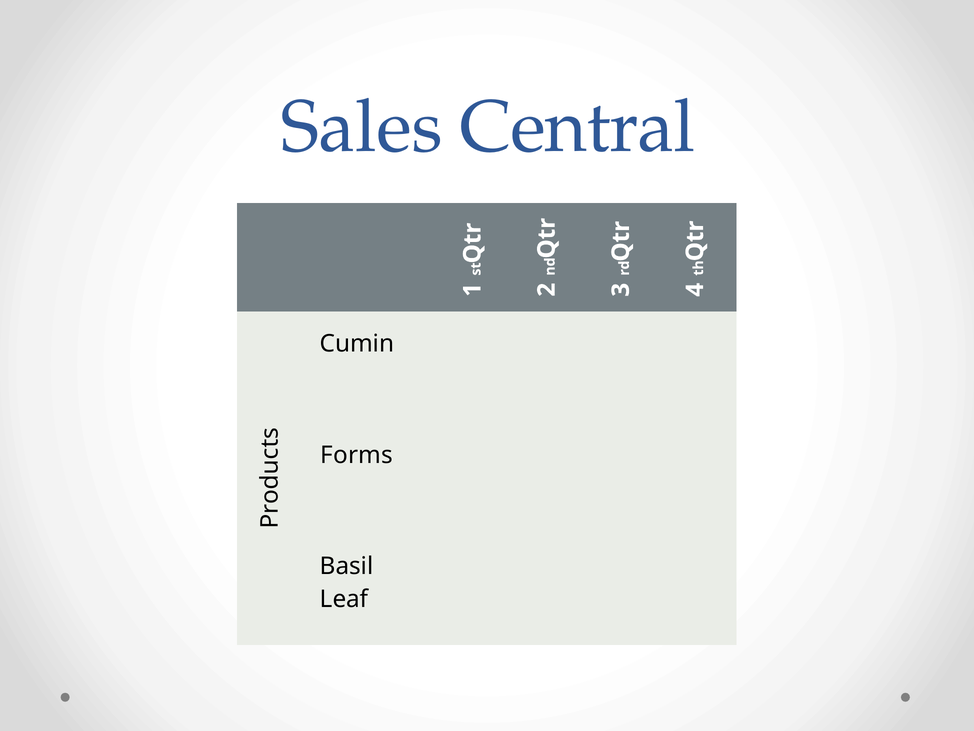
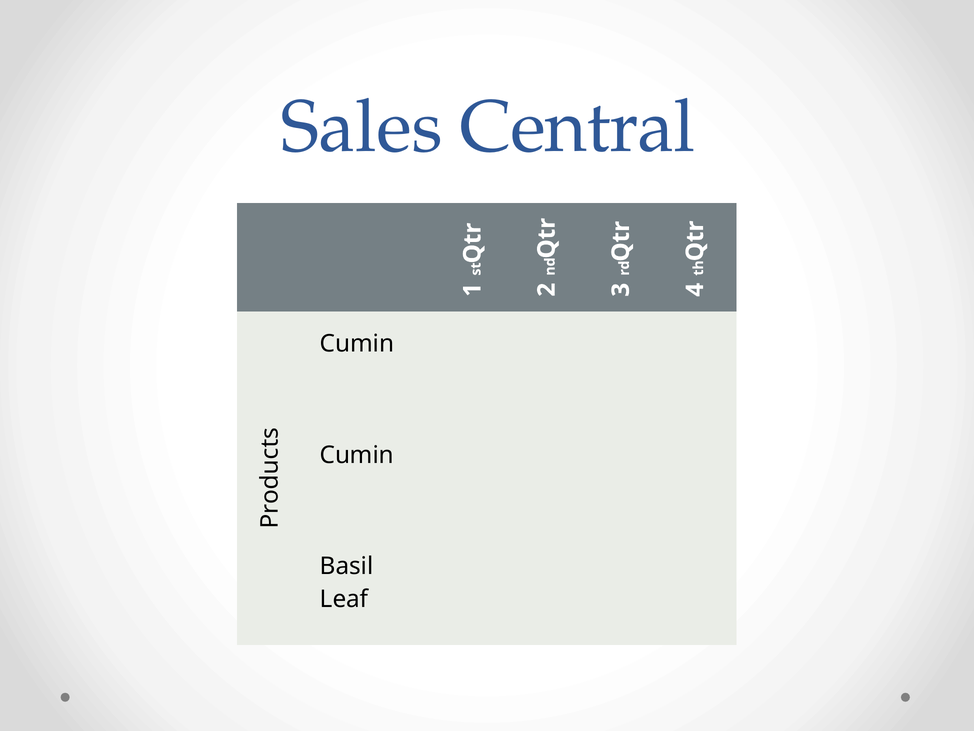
Forms: Forms -> Cumin (357, 455)
